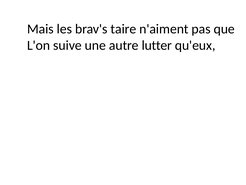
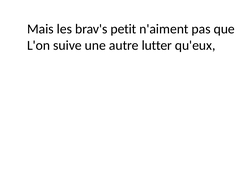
taire: taire -> petit (123, 29)
